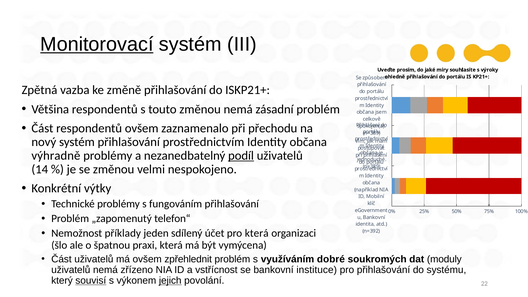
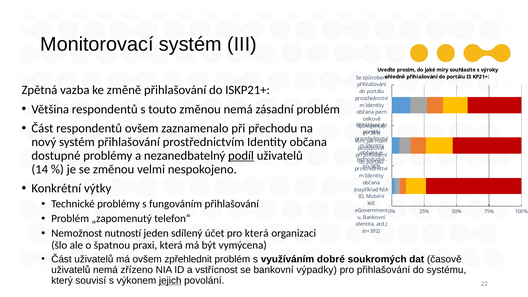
Monitorovací underline: present -> none (97, 44)
výhradně: výhradně -> dostupné (56, 156)
příklady: příklady -> nutností (123, 233)
moduly: moduly -> časově (444, 259)
instituce: instituce -> výpadky (317, 270)
souvisí underline: present -> none (91, 281)
